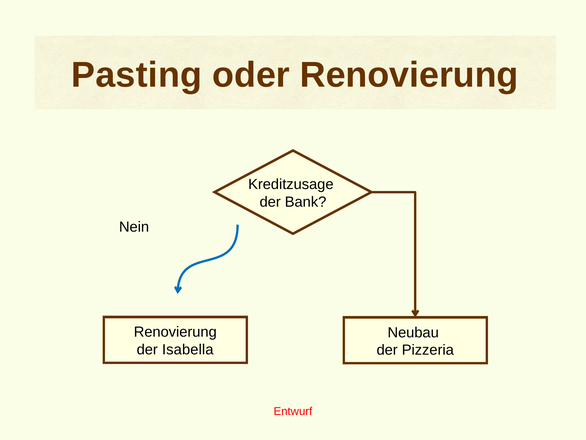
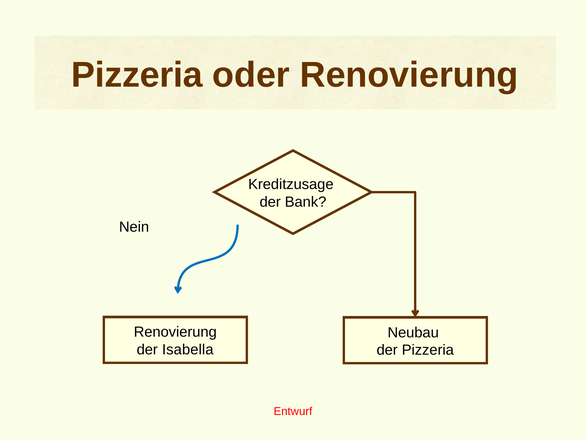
Pasting: Pasting -> Pizzeria (137, 75)
